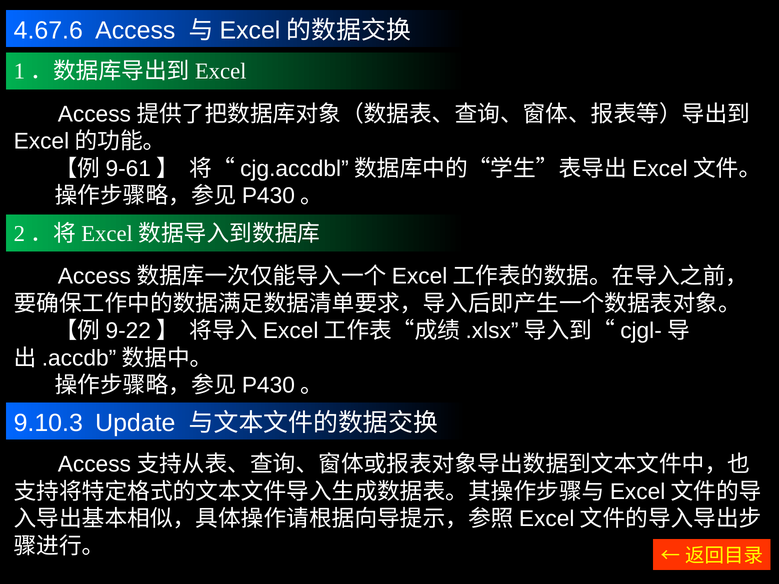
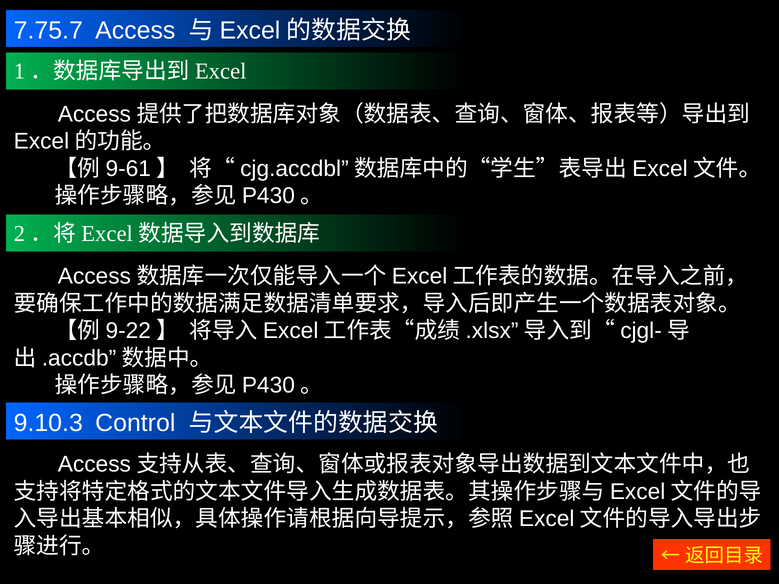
4.67.6: 4.67.6 -> 7.75.7 (48, 30)
Update: Update -> Control (135, 423)
